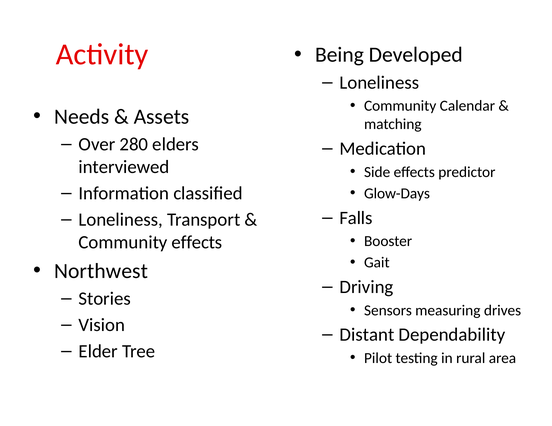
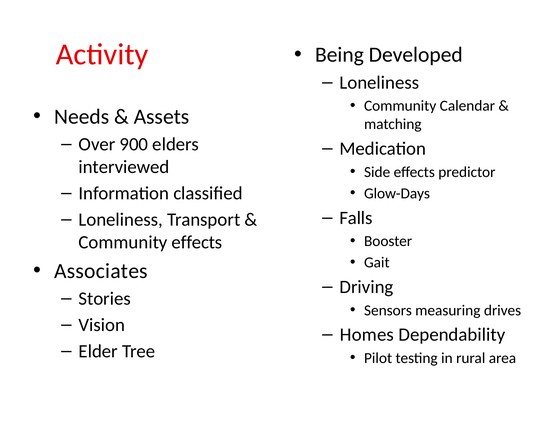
280: 280 -> 900 (134, 145)
Northwest: Northwest -> Associates (101, 271)
Distant: Distant -> Homes (367, 335)
